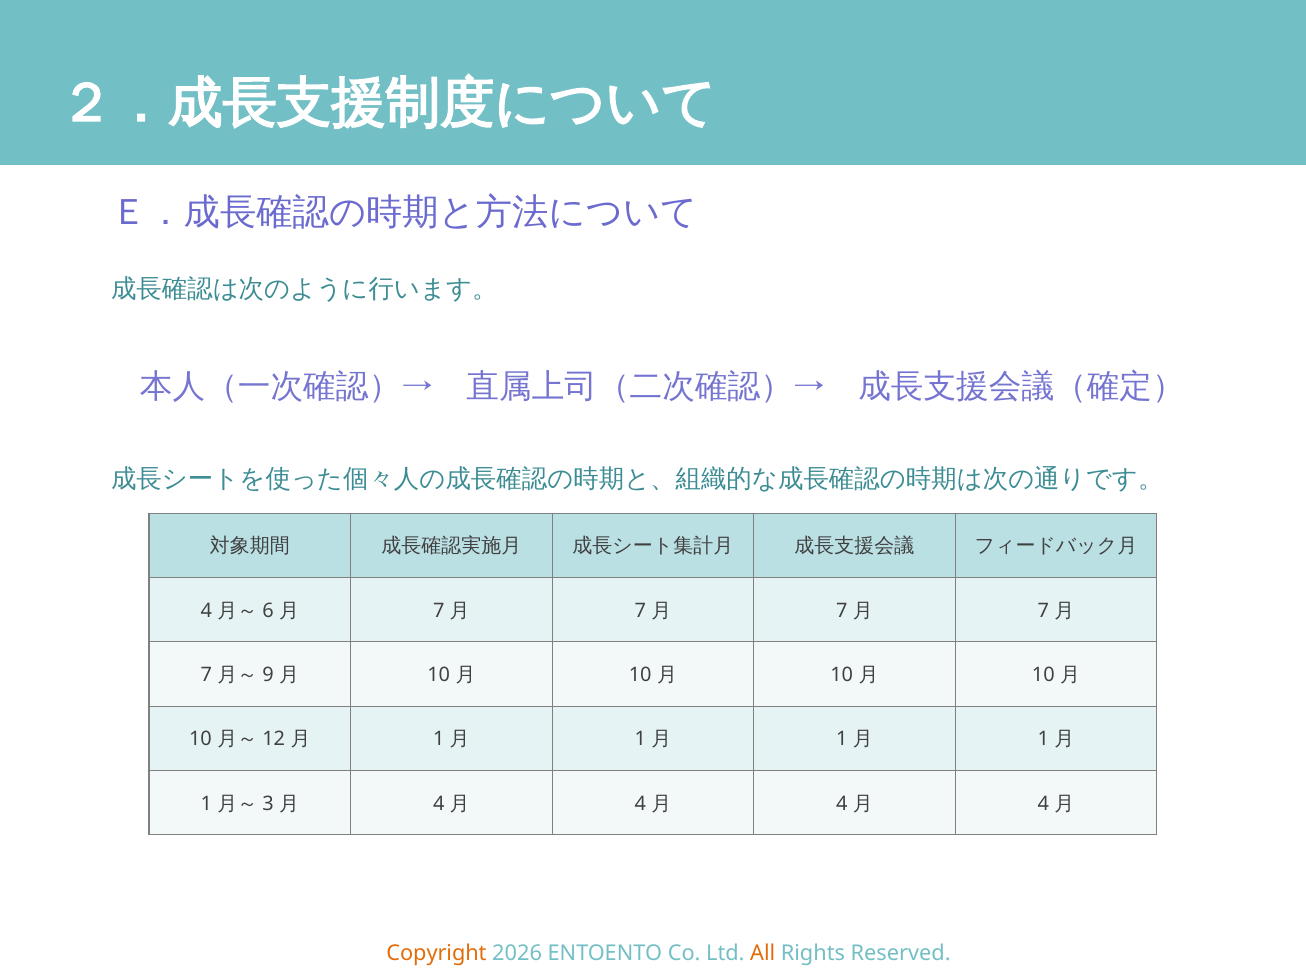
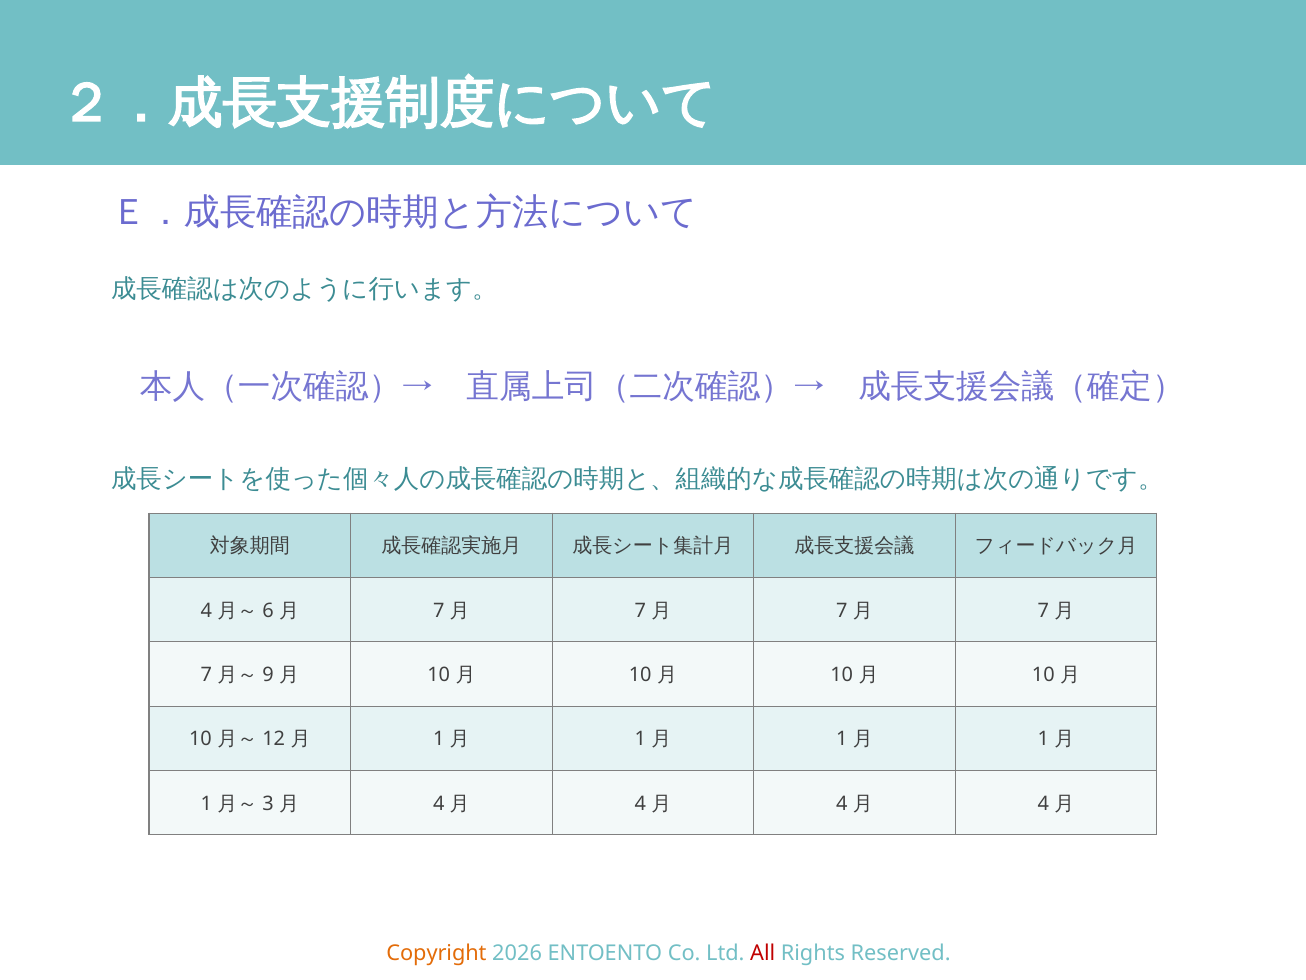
All colour: orange -> red (763, 953)
